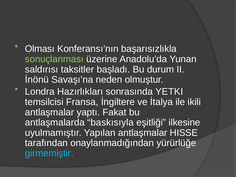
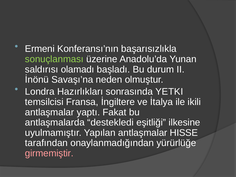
Olması: Olması -> Ermeni (40, 49)
taksitler: taksitler -> olamadı (78, 69)
baskısıyla: baskısıyla -> destekledi (111, 122)
girmemiştir colour: light blue -> pink (49, 153)
